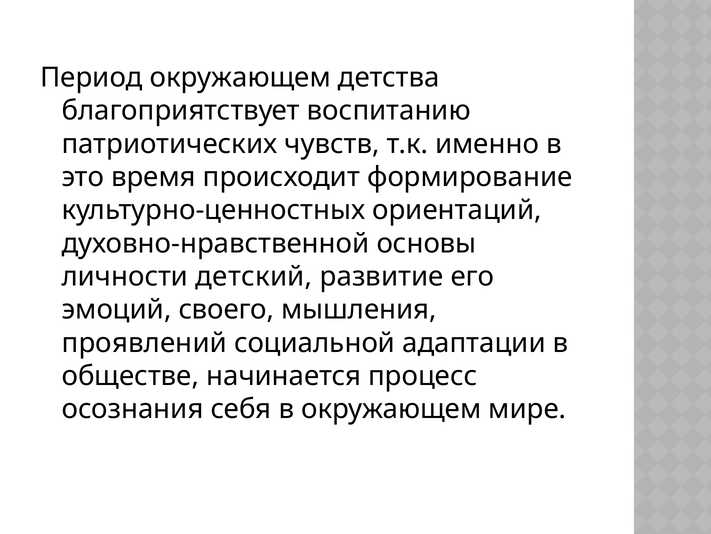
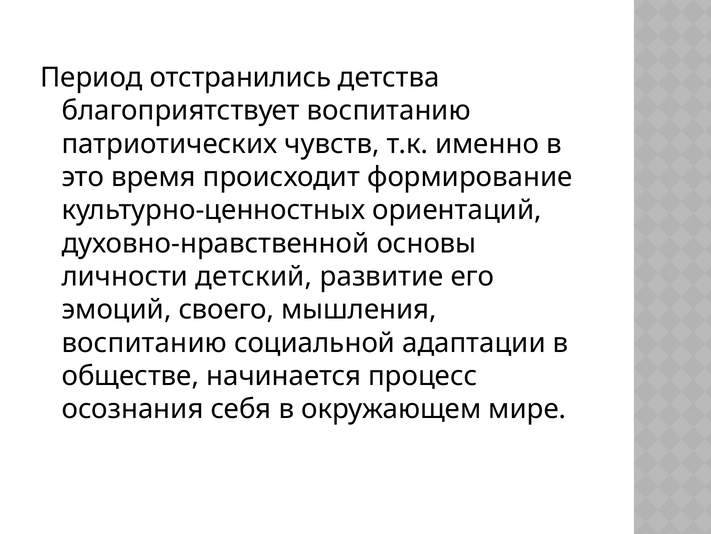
Период окружающем: окружающем -> отстранились (240, 78)
проявлений: проявлений -> воспитанию (144, 342)
